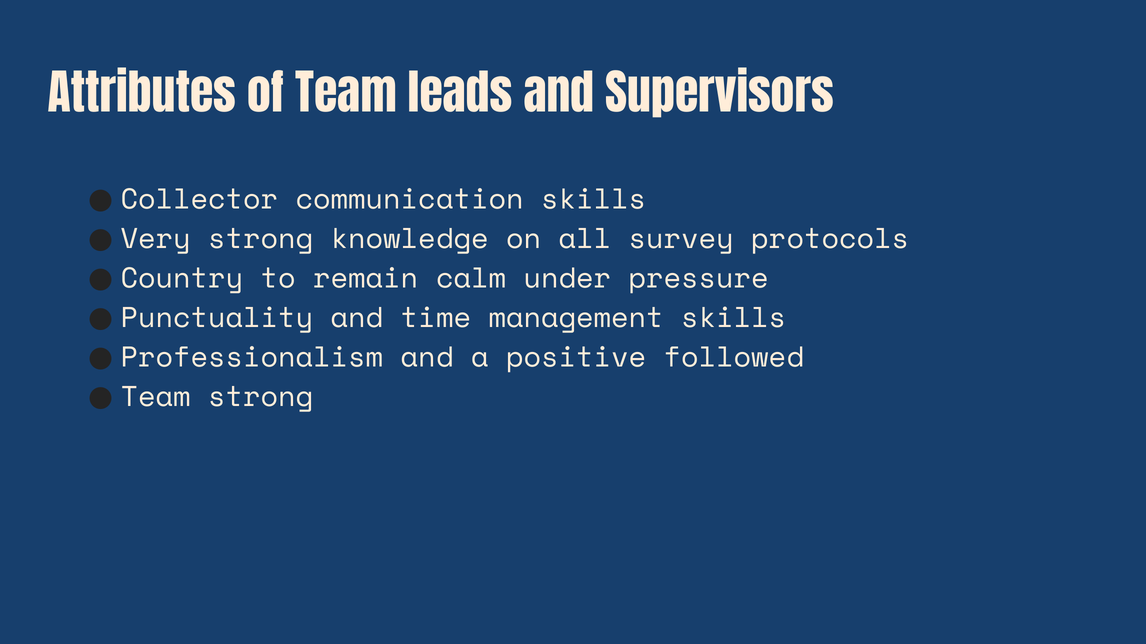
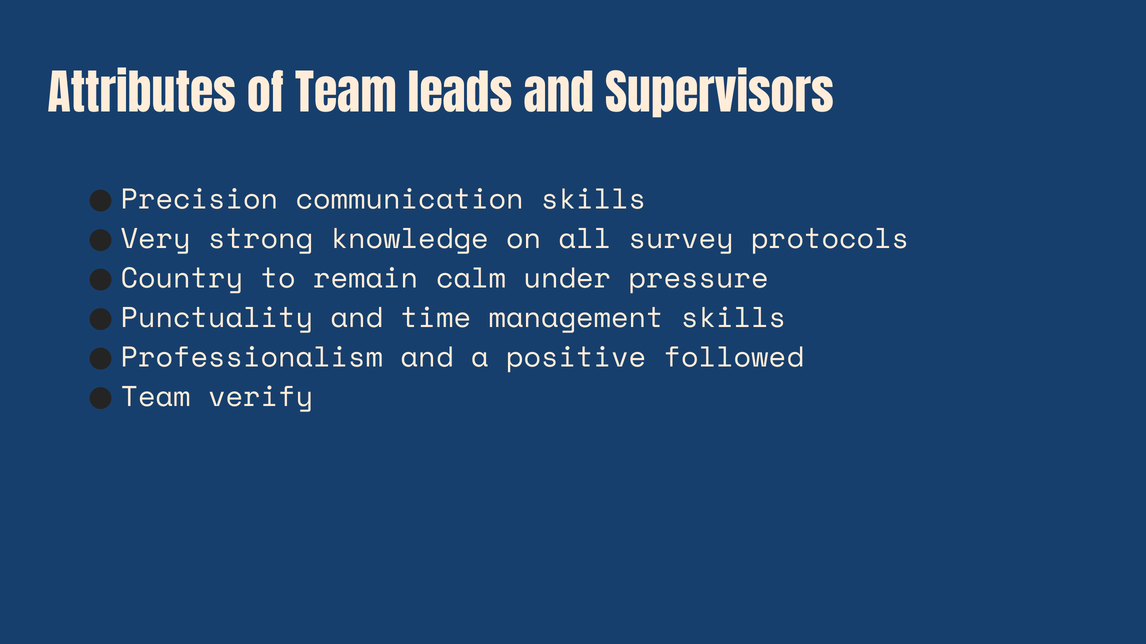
Collector: Collector -> Precision (199, 200)
Team strong: strong -> verify (261, 397)
